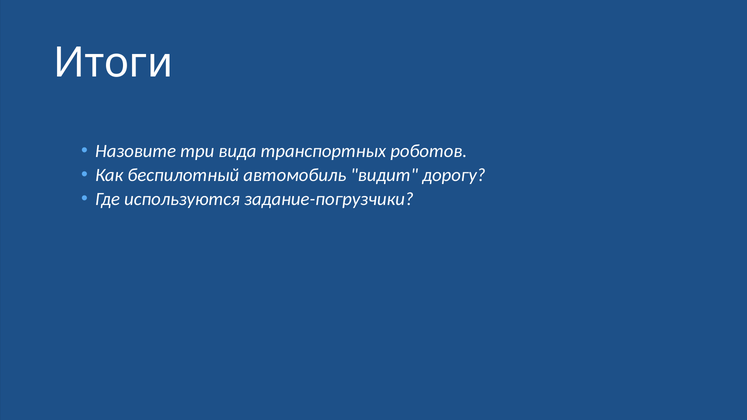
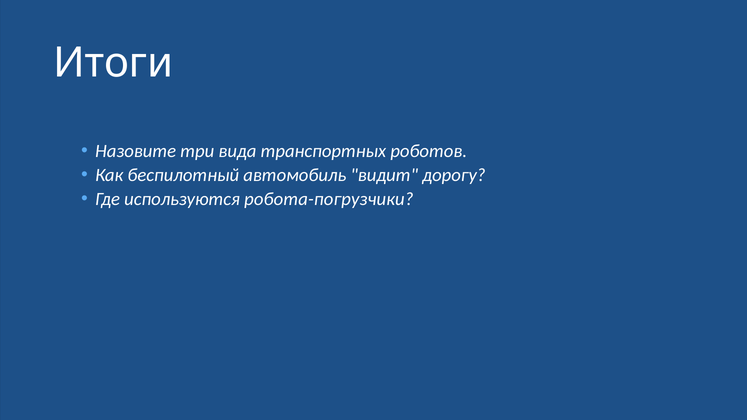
задание-погрузчики: задание-погрузчики -> робота-погрузчики (329, 199)
